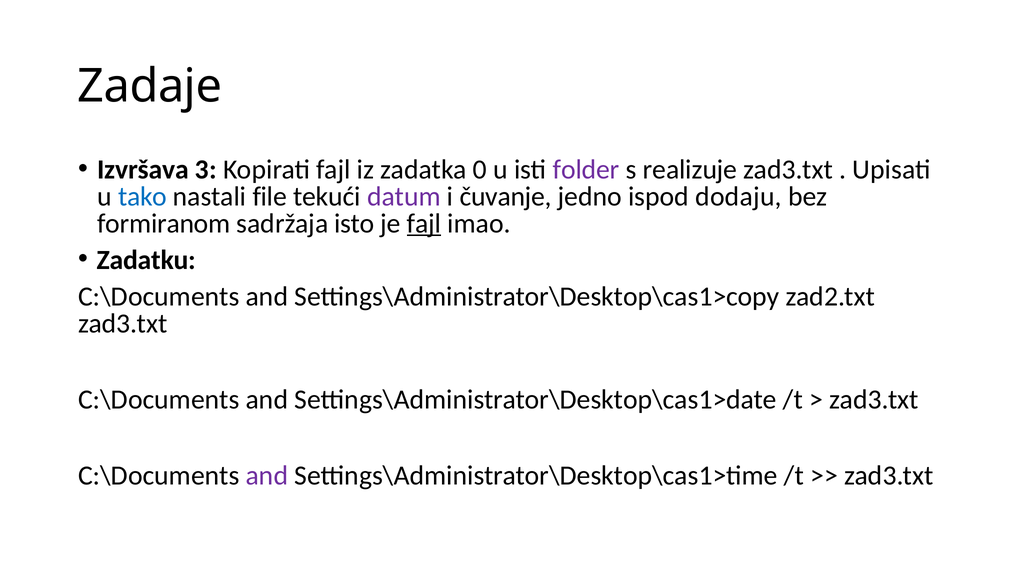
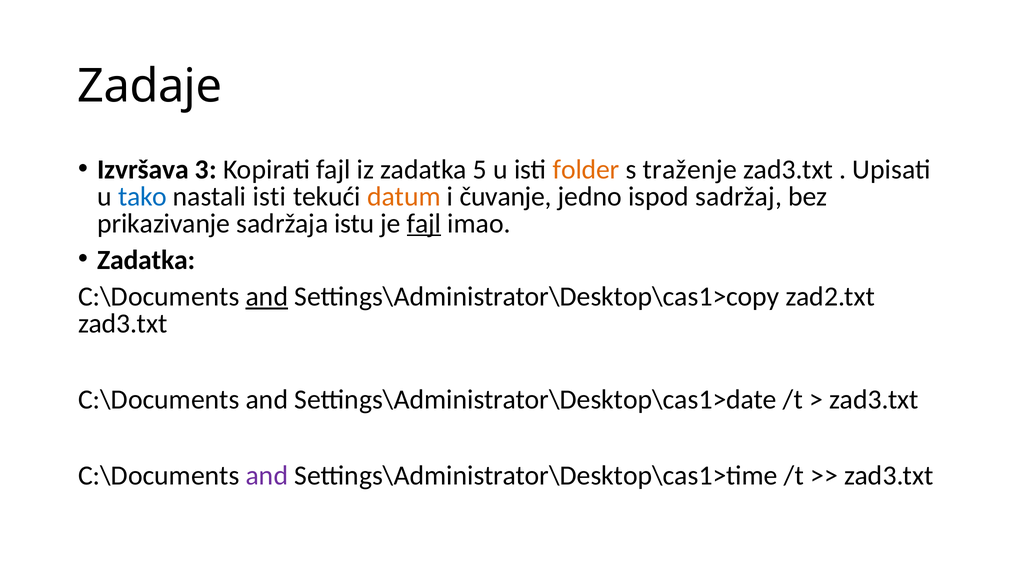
0: 0 -> 5 (480, 170)
folder colour: purple -> orange (586, 170)
realizuje: realizuje -> traženje (690, 170)
nastali file: file -> isti (269, 197)
datum colour: purple -> orange (404, 197)
dodaju: dodaju -> sadržaj (739, 197)
formiranom: formiranom -> prikazivanje (164, 223)
isto: isto -> istu (354, 223)
Zadatku: Zadatku -> Zadatka (146, 260)
and underline: none -> present (267, 297)
